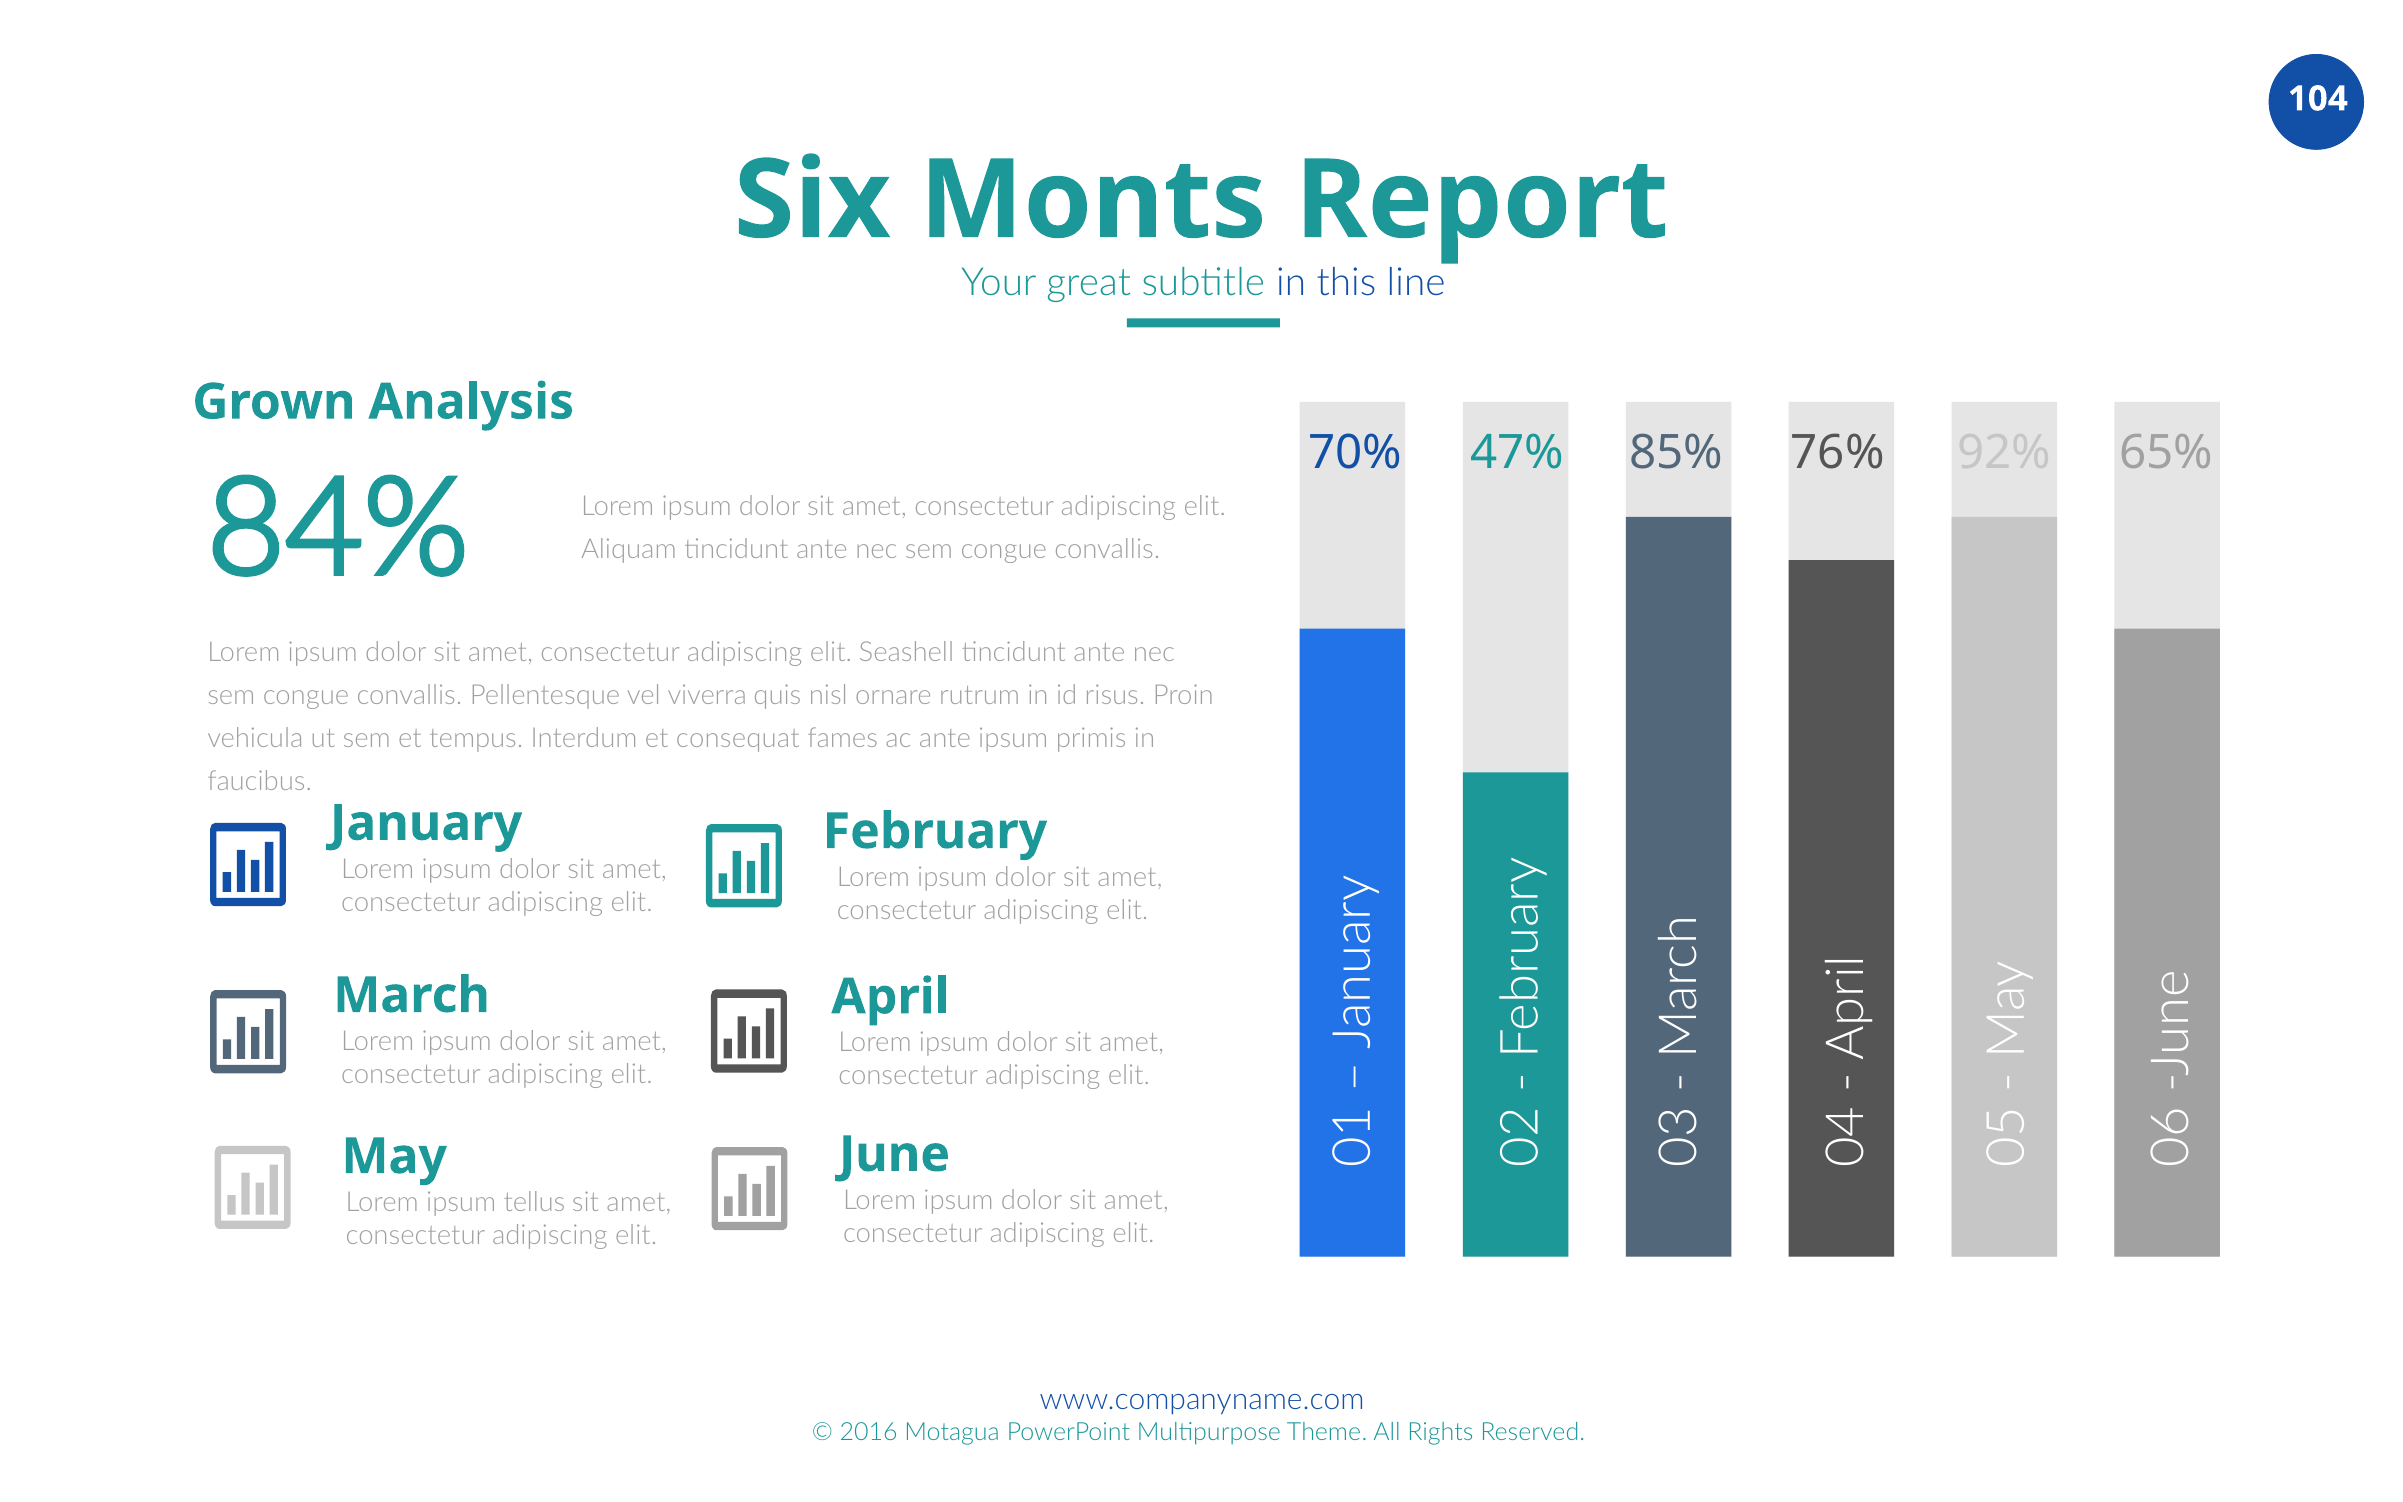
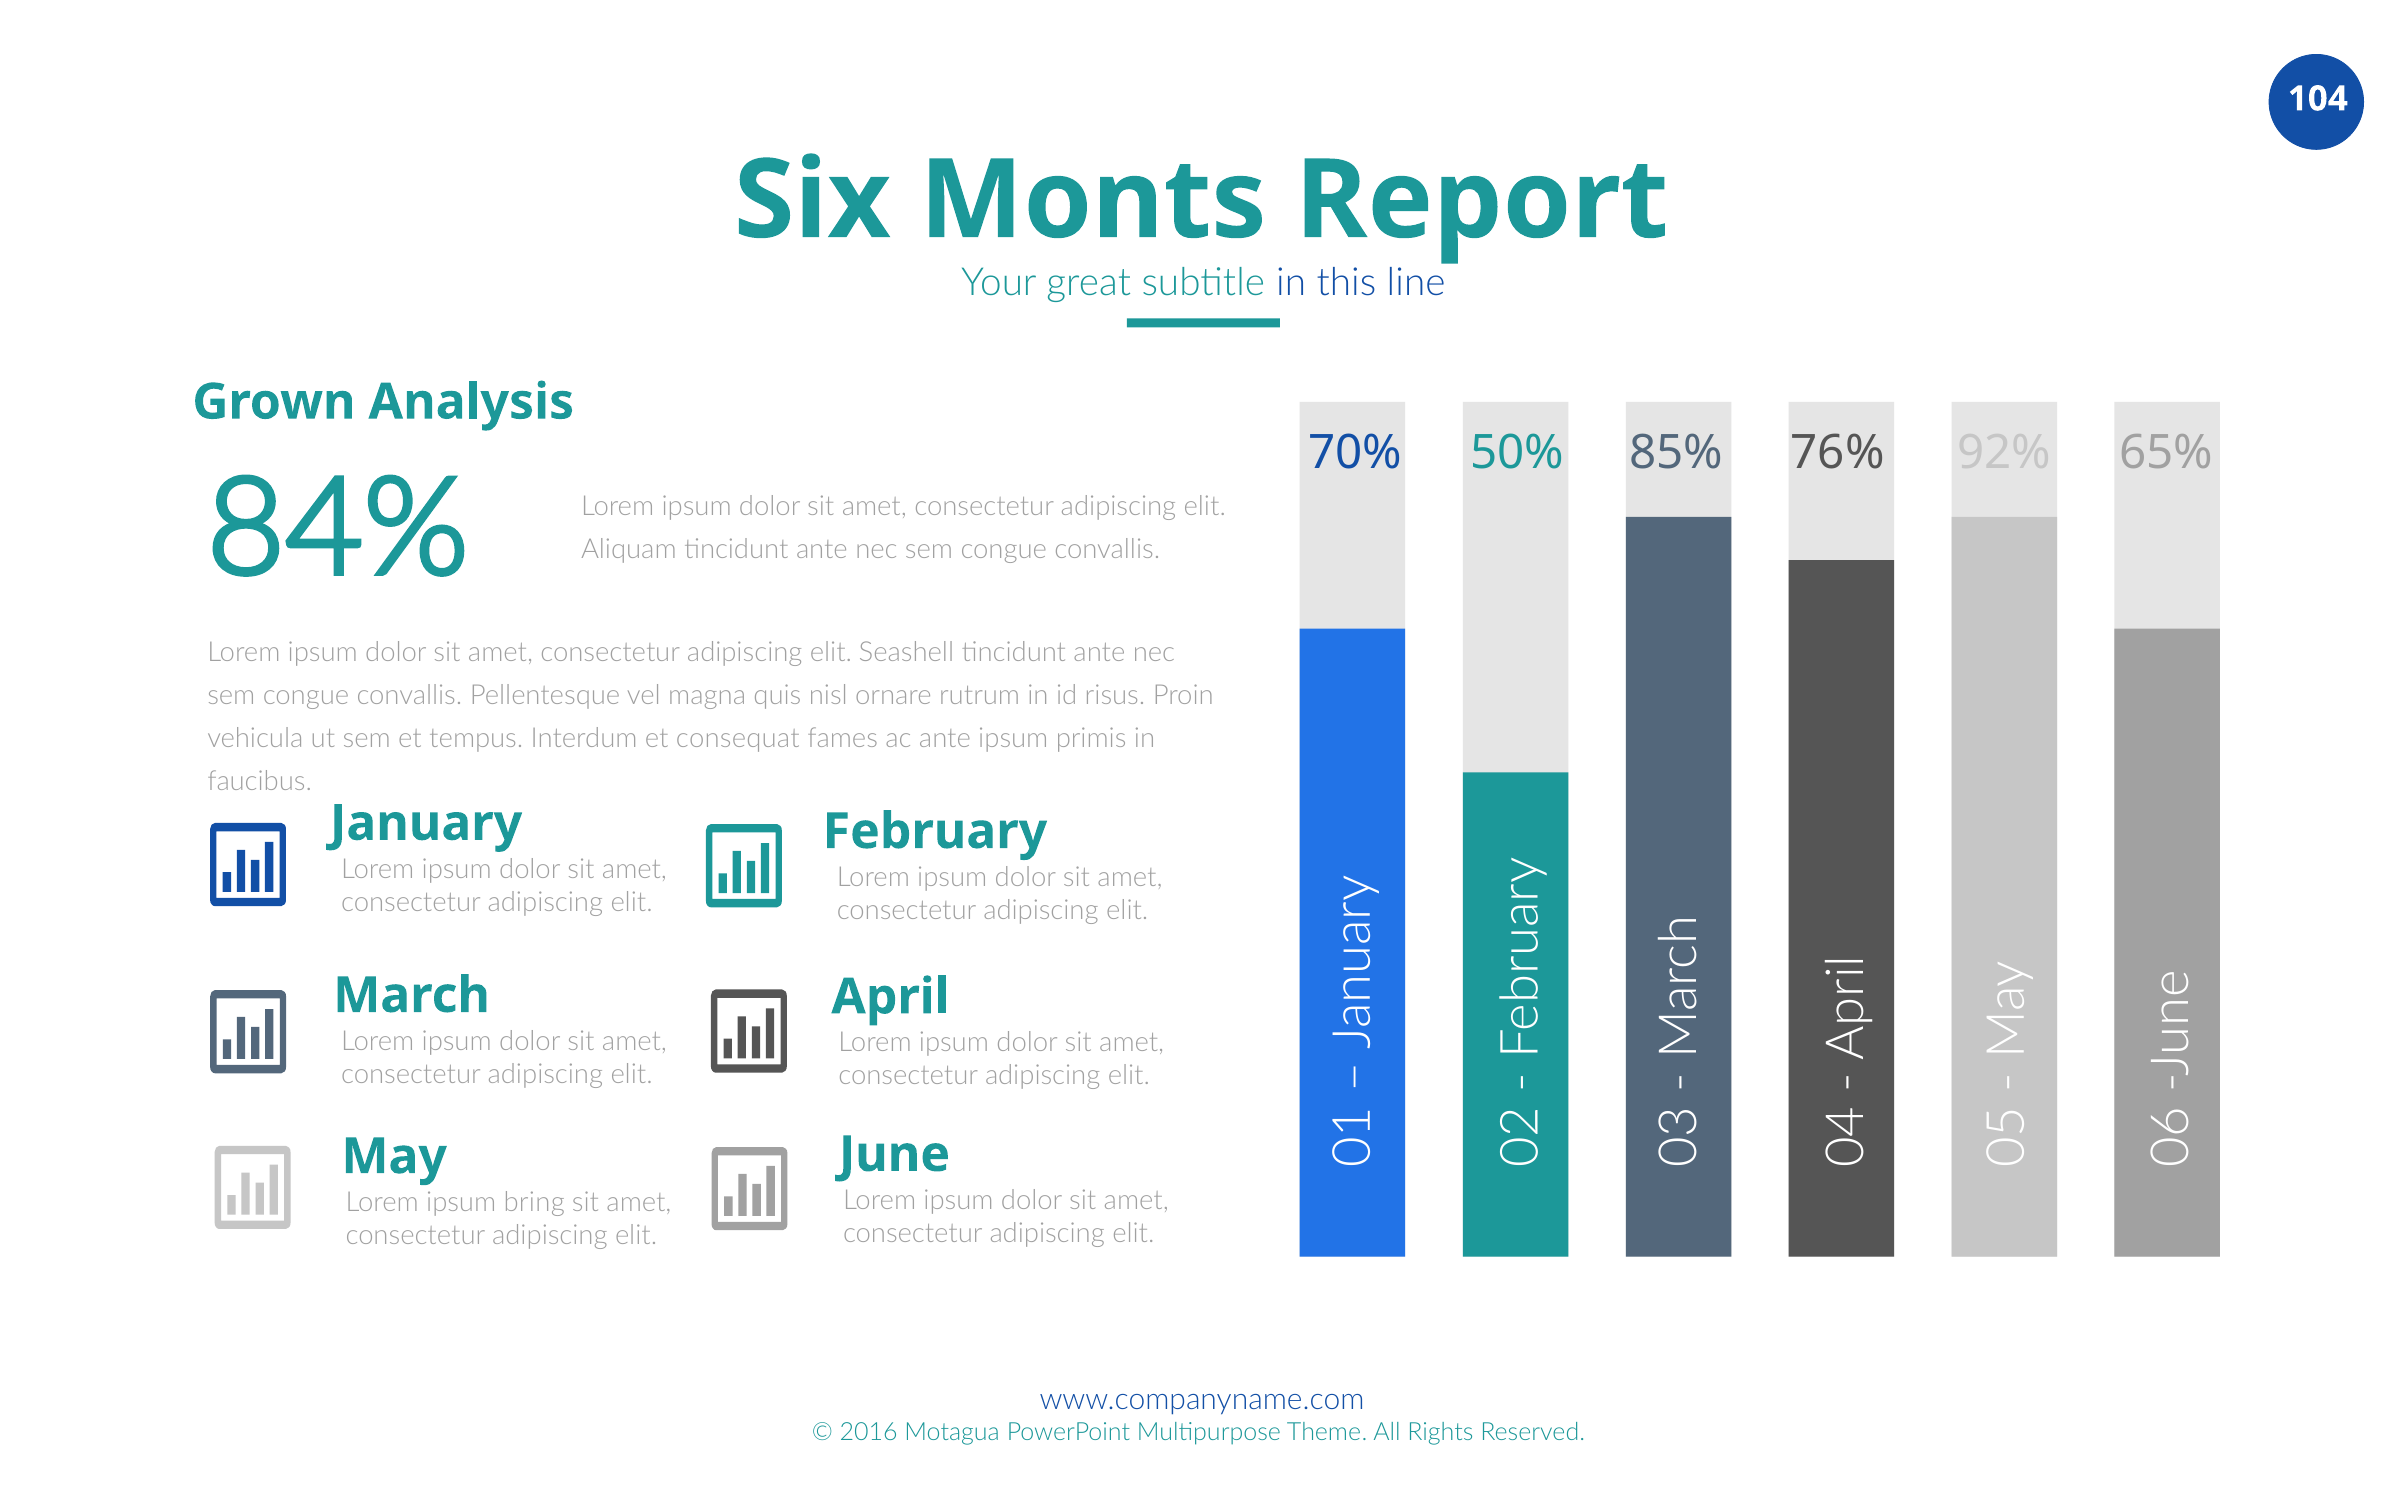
47%: 47% -> 50% (1517, 453)
viverra: viverra -> magna (707, 695)
tellus: tellus -> bring (534, 1202)
